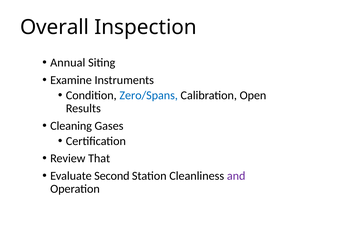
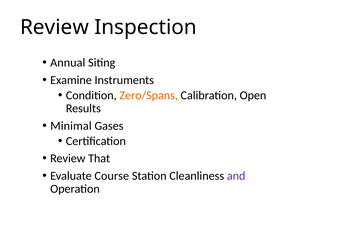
Overall: Overall -> Review (54, 27)
Zero/Spans colour: blue -> orange (149, 95)
Cleaning: Cleaning -> Minimal (71, 126)
Second: Second -> Course (112, 176)
